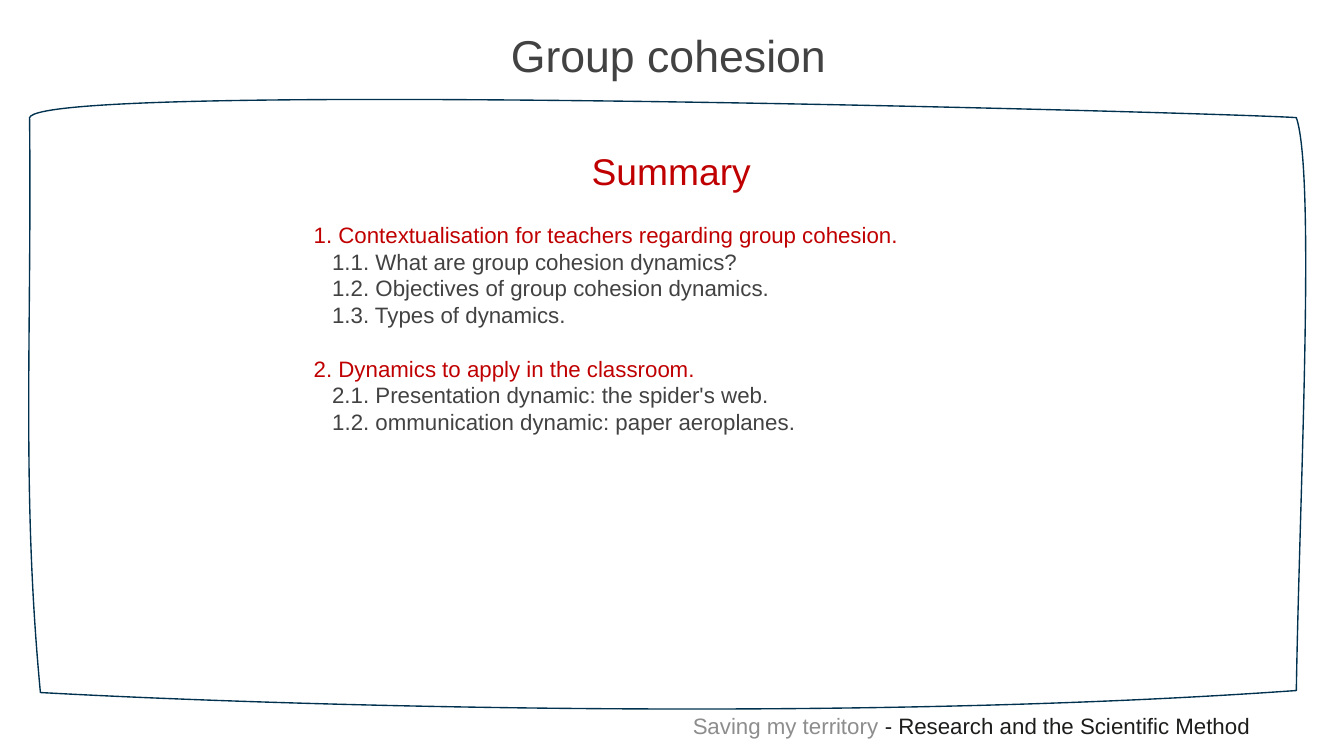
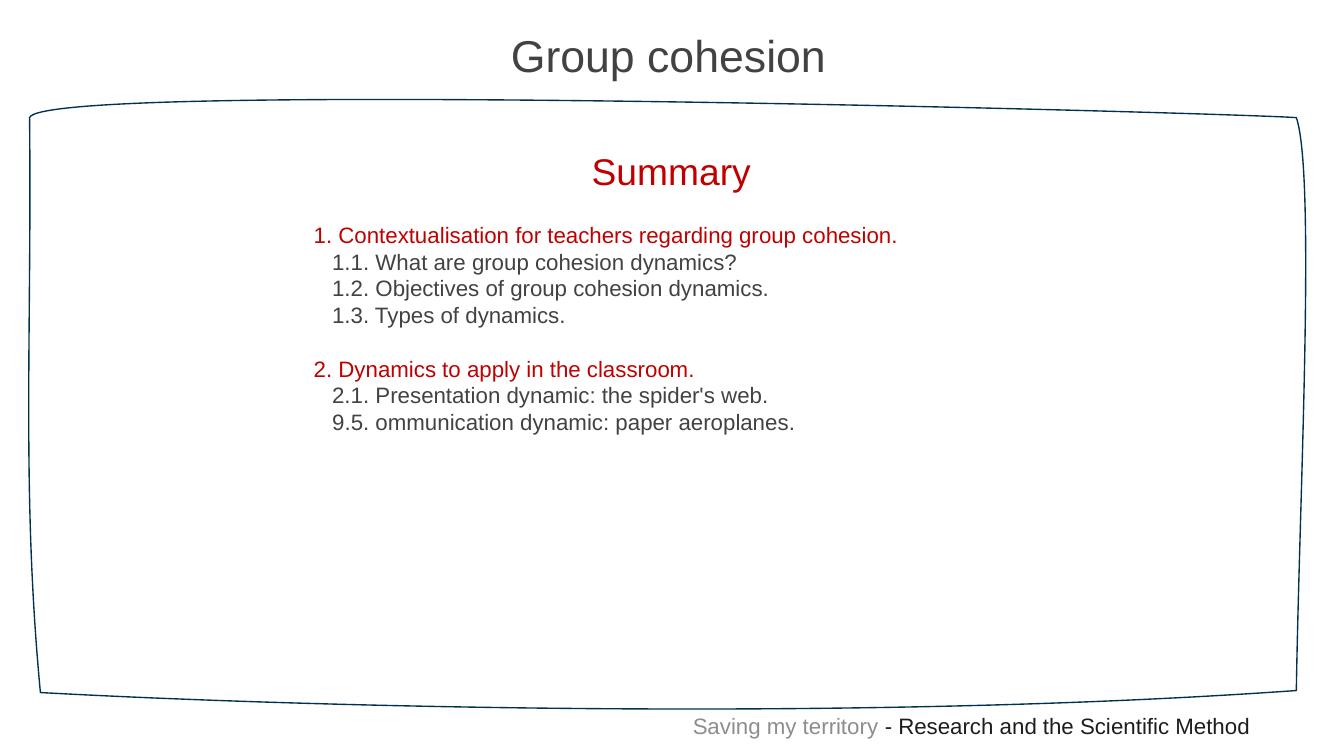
1.2: 1.2 -> 9.5 (351, 424)
